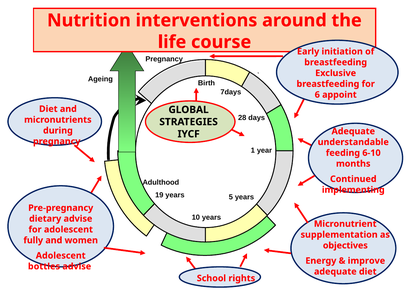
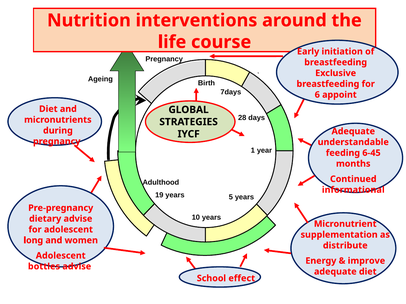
6-10: 6-10 -> 6-45 (371, 153)
implementing: implementing -> informational (353, 190)
fully: fully -> long (33, 241)
objectives: objectives -> distribute (345, 246)
rights: rights -> effect (242, 279)
